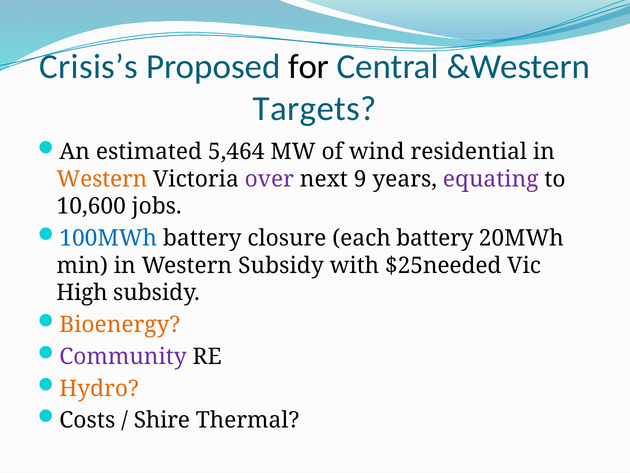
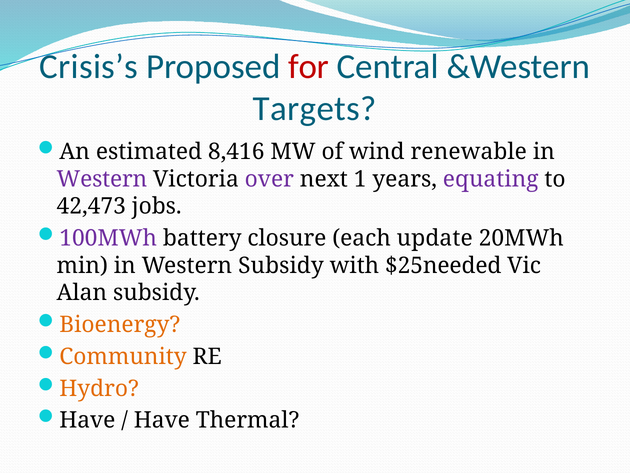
for colour: black -> red (309, 67)
5,464: 5,464 -> 8,416 (236, 152)
residential: residential -> renewable (469, 152)
Western colour: orange -> purple (102, 179)
9: 9 -> 1 (360, 179)
10,600: 10,600 -> 42,473 (91, 206)
100MWh colour: blue -> purple (108, 238)
each battery: battery -> update (435, 238)
High: High -> Alan (82, 293)
Community colour: purple -> orange (123, 356)
Costs: Costs -> Have (87, 420)
Shire: Shire -> Have (162, 420)
